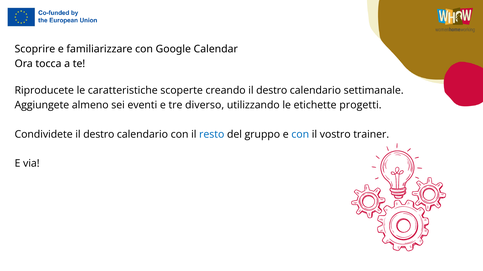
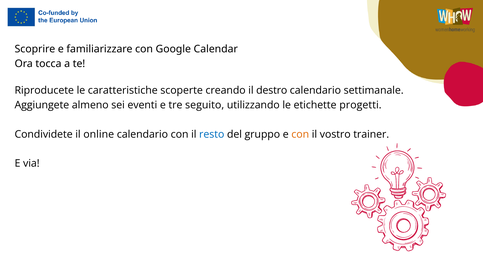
diverso: diverso -> seguito (205, 105)
Condividete il destro: destro -> online (99, 135)
con colour: blue -> orange (300, 135)
